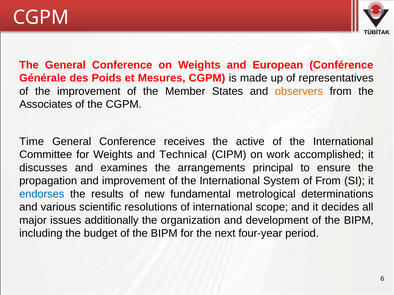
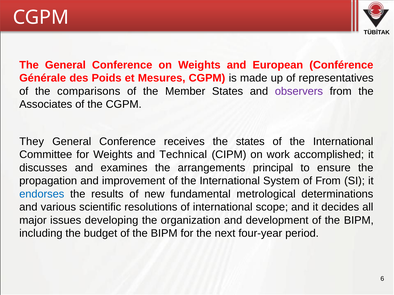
the improvement: improvement -> comparisons (89, 91)
observers colour: orange -> purple (299, 91)
Time: Time -> They (32, 142)
the active: active -> states (250, 142)
additionally: additionally -> developing (112, 221)
